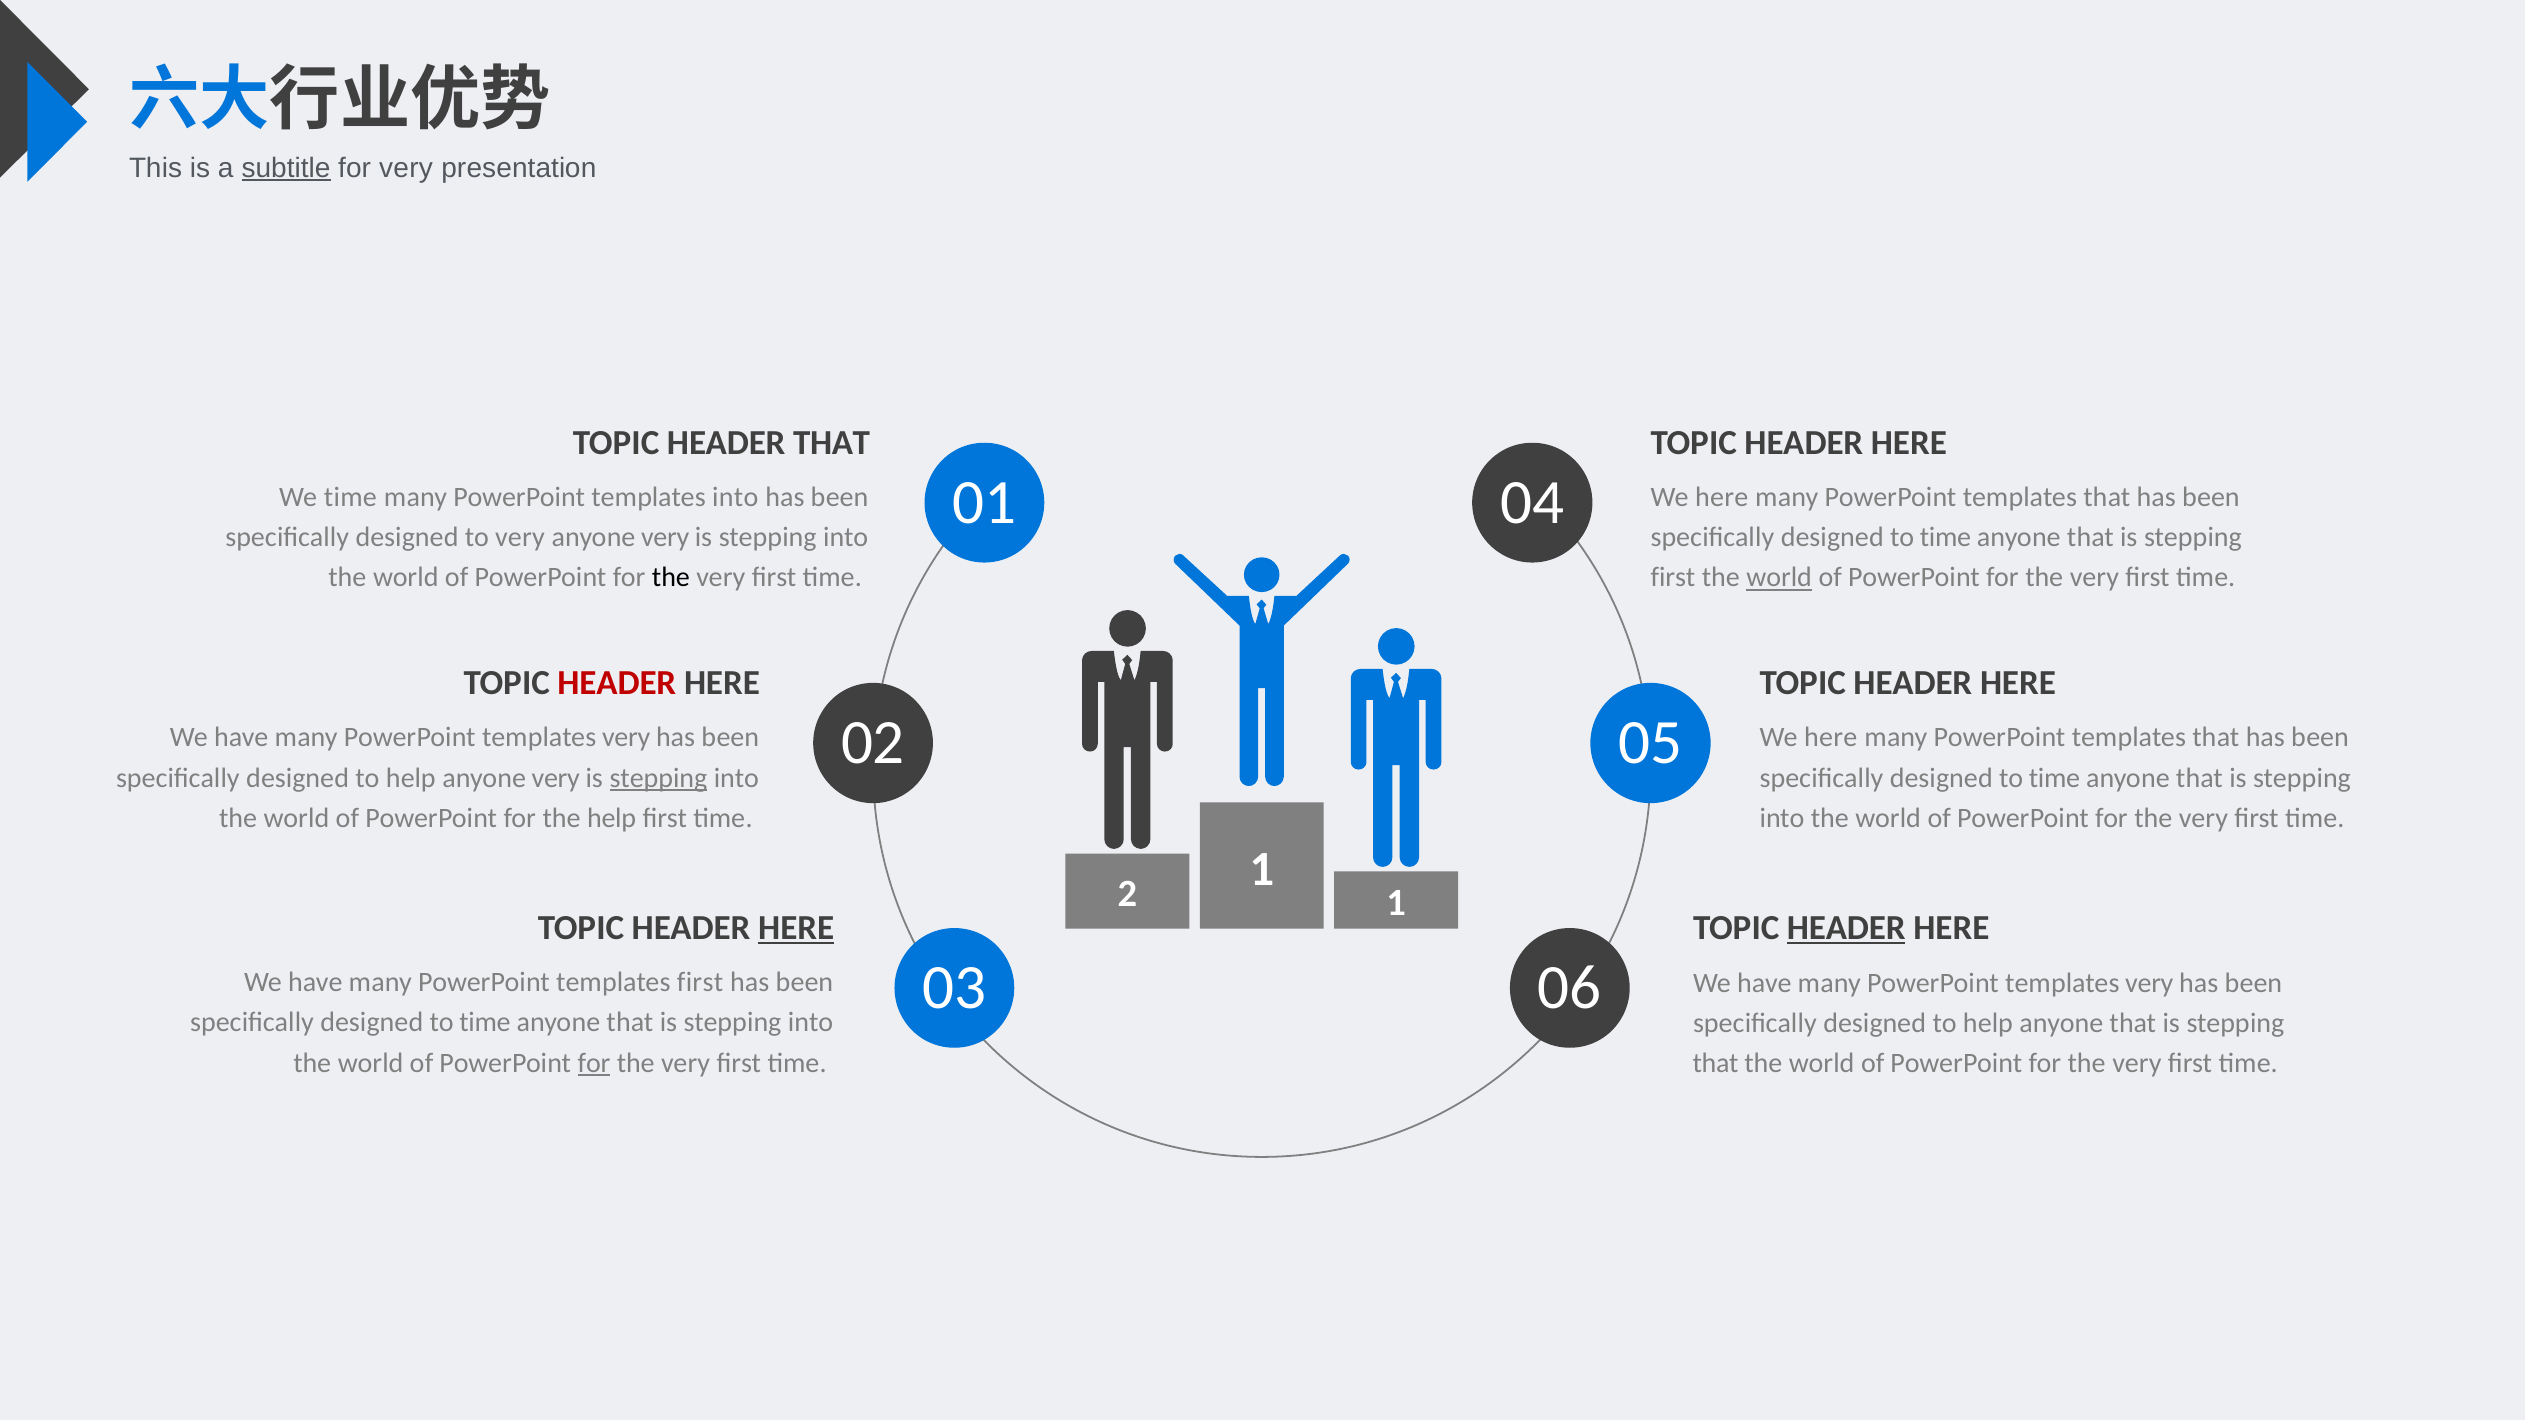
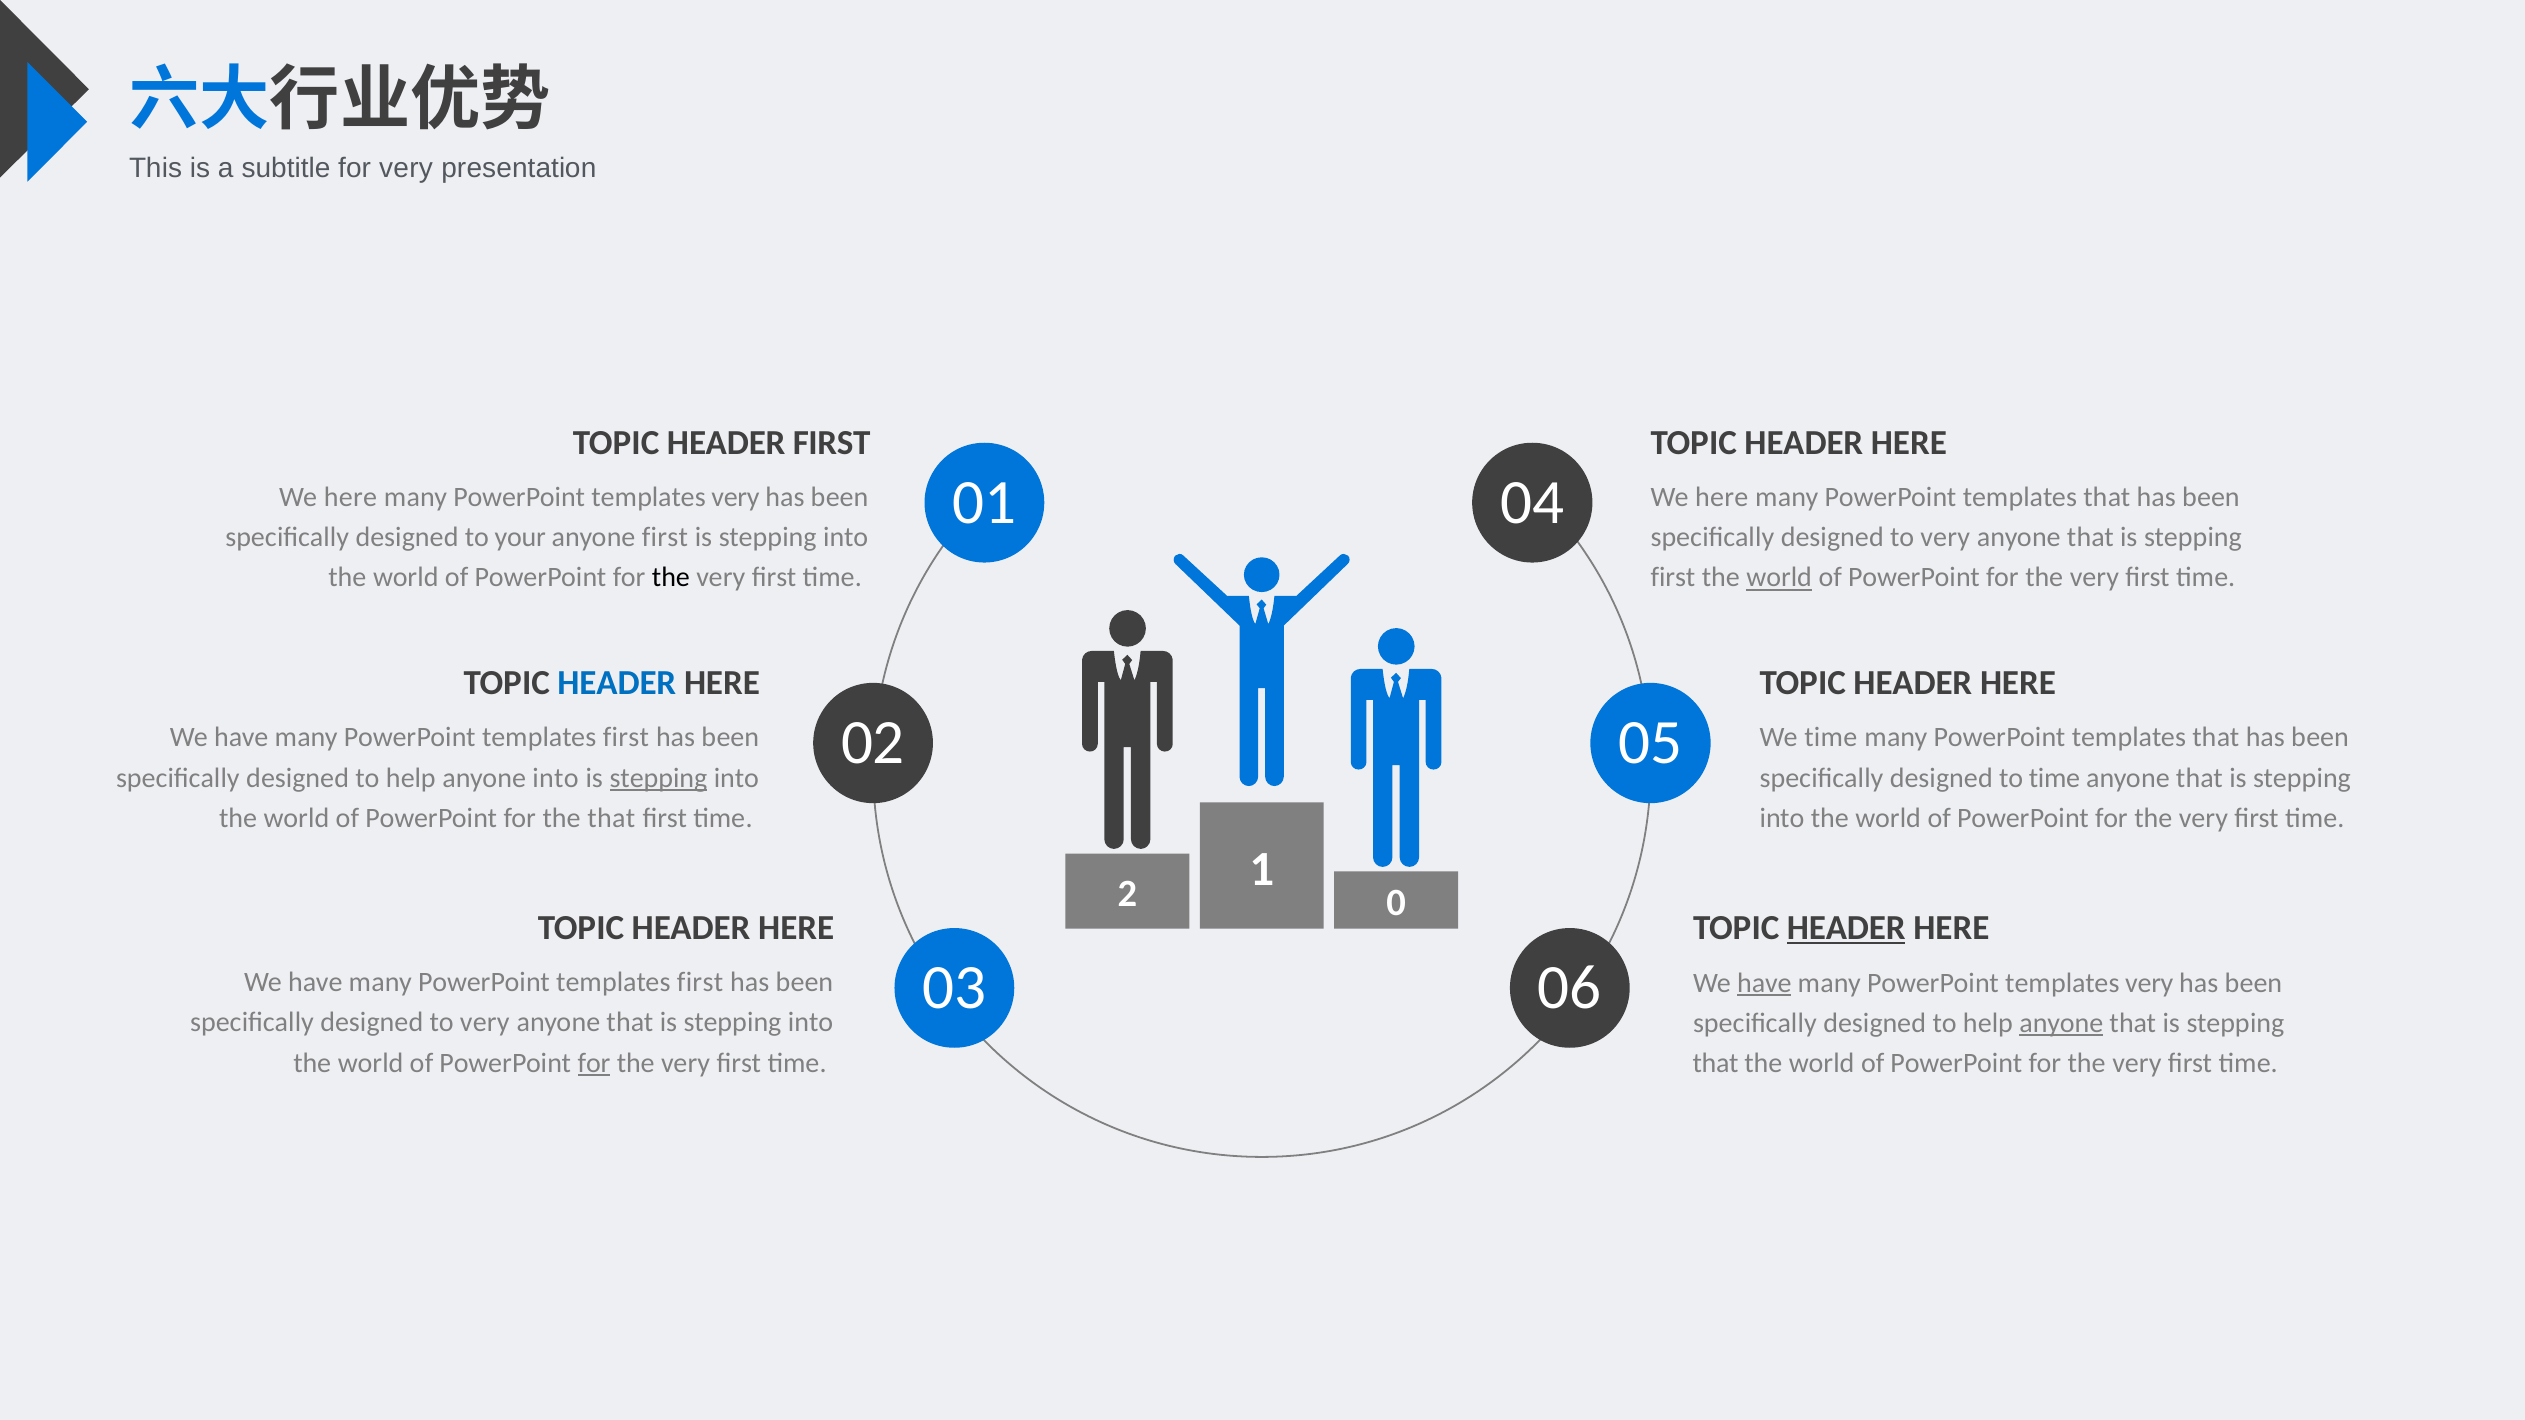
subtitle underline: present -> none (286, 168)
HEADER THAT: THAT -> FIRST (832, 442)
time: time -> here (350, 497)
into: into -> very (736, 497)
to very: very -> your (520, 537)
very: very -> first (665, 537)
time: time -> very (1945, 537)
HEADER colour: red -> blue (617, 683)
very: very -> first (626, 737)
here: here -> time (1831, 737)
help anyone very: very -> into (556, 778)
the help: help -> that (611, 818)
2 1: 1 -> 0 (1396, 903)
HERE underline: present -> none (796, 928)
have underline: none -> present (1764, 983)
time: time -> very (485, 1023)
anyone underline: none -> present (2061, 1023)
